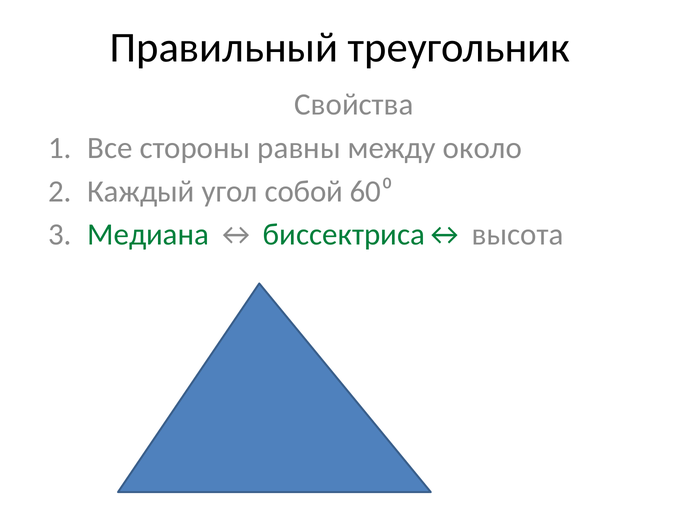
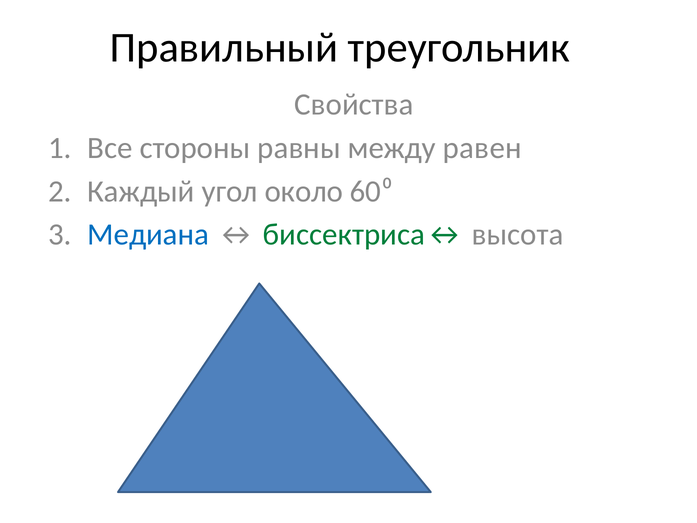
около: около -> равен (482, 148)
собой: собой -> около (304, 191)
Медиана colour: green -> blue (148, 235)
